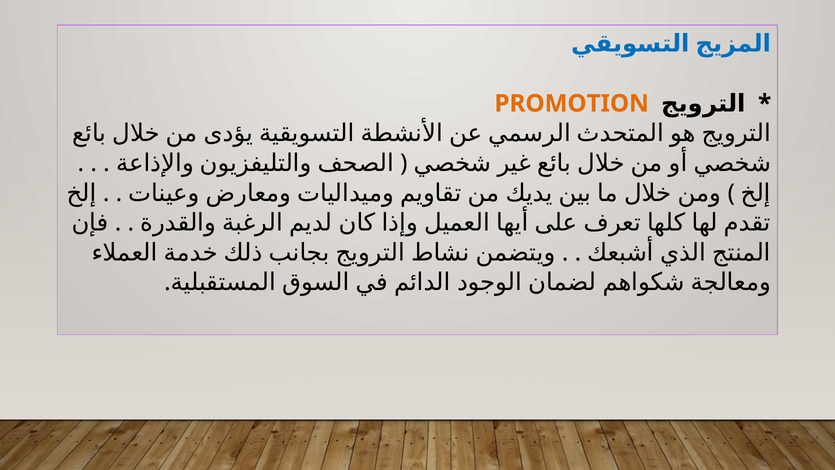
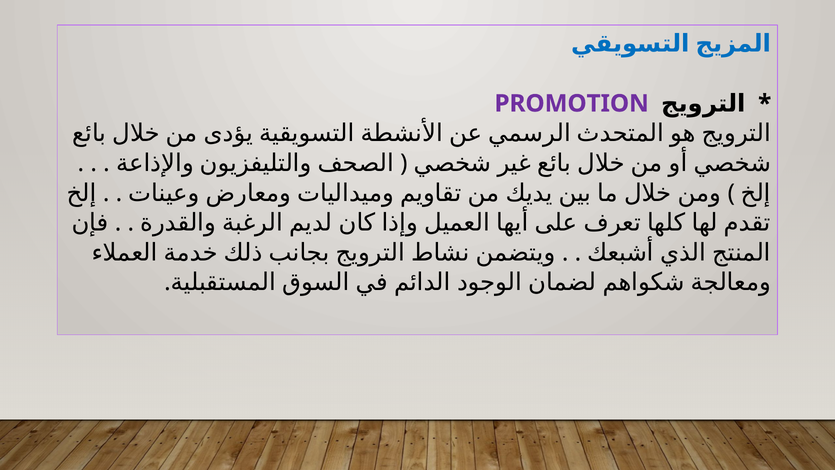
PROMOTION colour: orange -> purple (572, 103)
